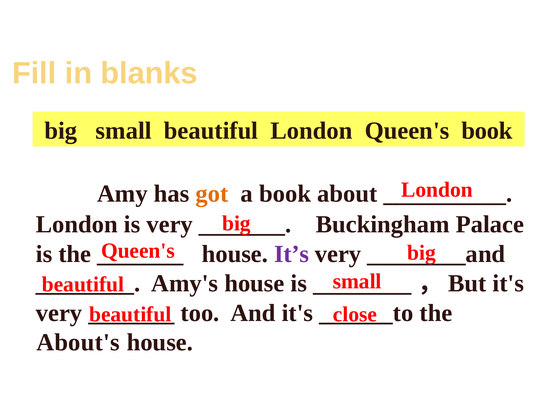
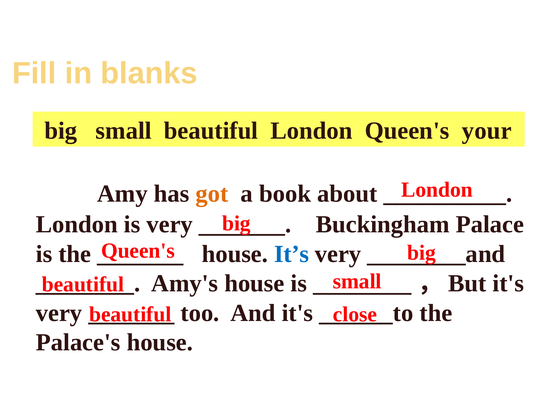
Queen's book: book -> your (487, 131)
It’s colour: purple -> blue (291, 254)
About's: About's -> Palace's (78, 342)
